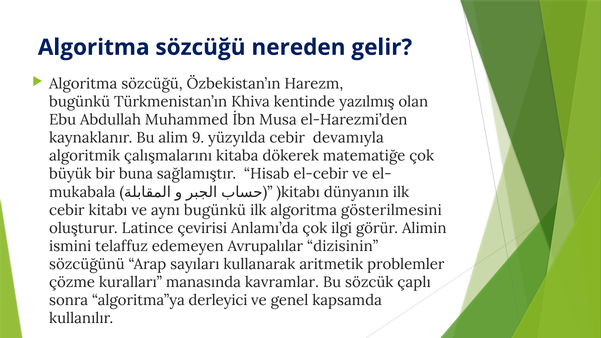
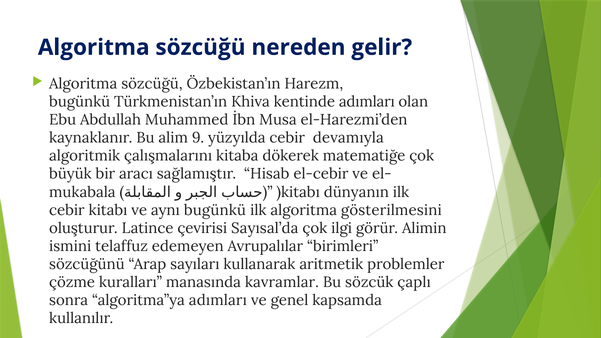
kentinde yazılmış: yazılmış -> adımları (367, 102)
buna: buna -> aracı (136, 174)
Anlamı’da: Anlamı’da -> Sayısal’da (265, 228)
dizisinin: dizisinin -> birimleri (343, 246)
algoritma”ya derleyici: derleyici -> adımları (218, 300)
